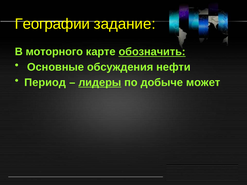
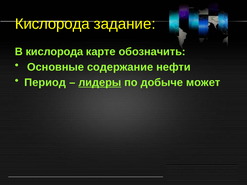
Географии: Географии -> Кислорода (52, 24)
В моторного: моторного -> кислорода (54, 52)
обозначить underline: present -> none (152, 52)
обсуждения: обсуждения -> содержание (120, 67)
